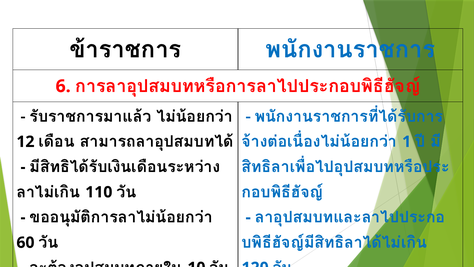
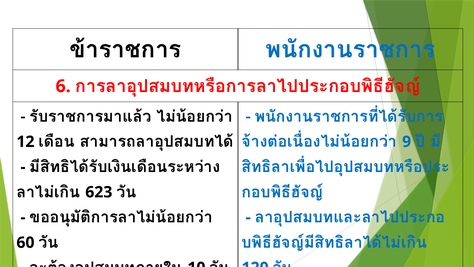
1: 1 -> 9 (407, 142)
110: 110 -> 623 (99, 192)
